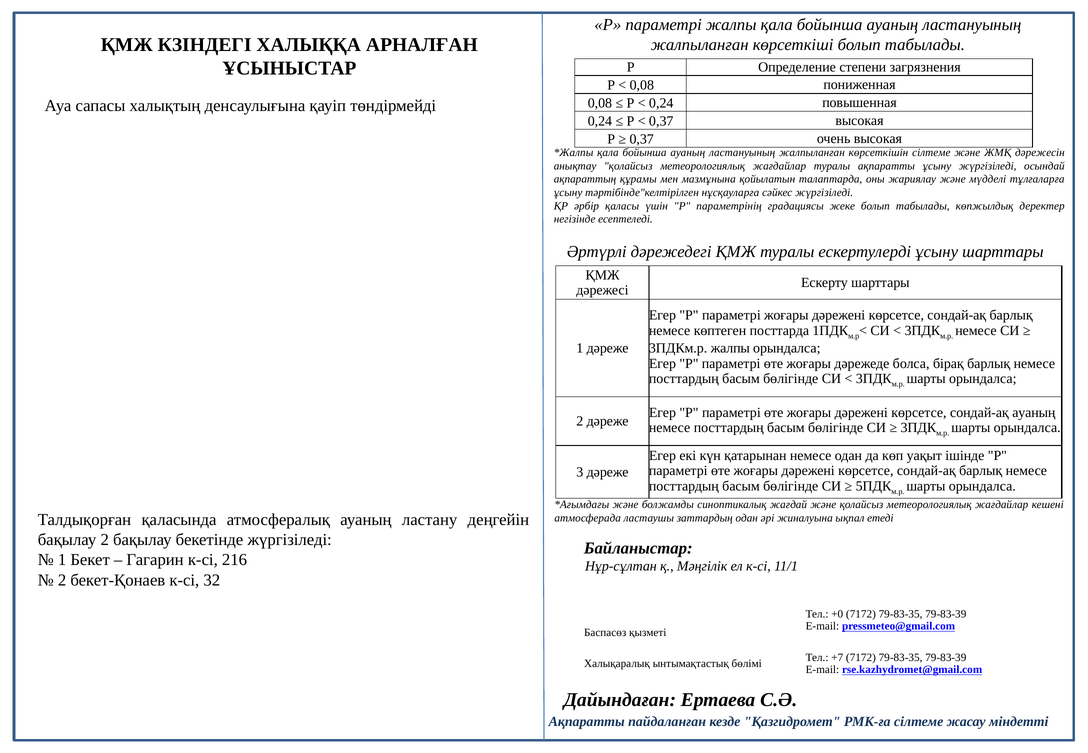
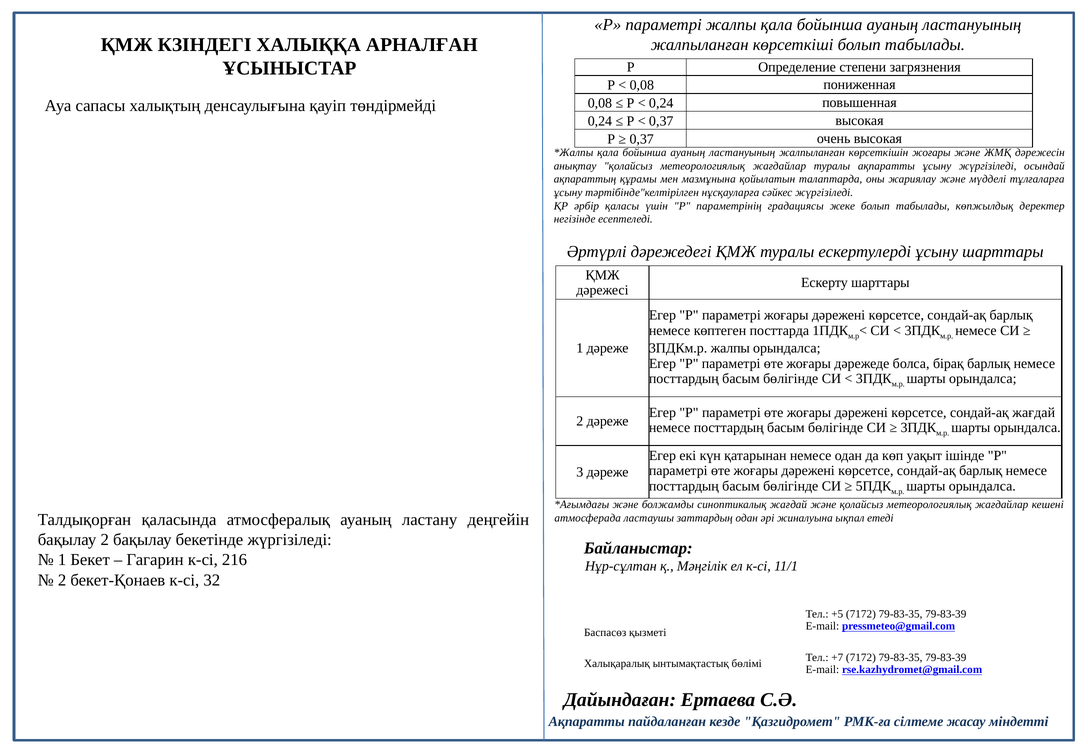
көрсеткішін сілтеме: сілтеме -> жоғары (931, 153)
сондай-ақ ауаның: ауаның -> жағдай (1034, 413)
+0: +0 -> +5 (837, 614)
